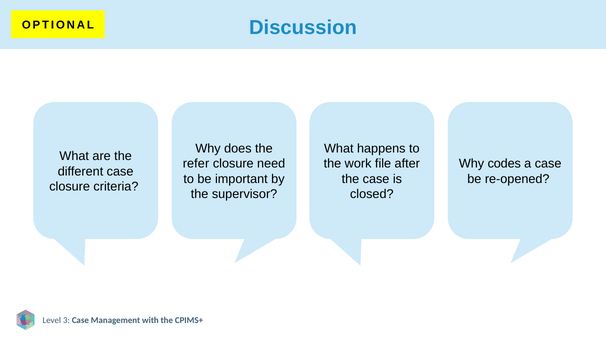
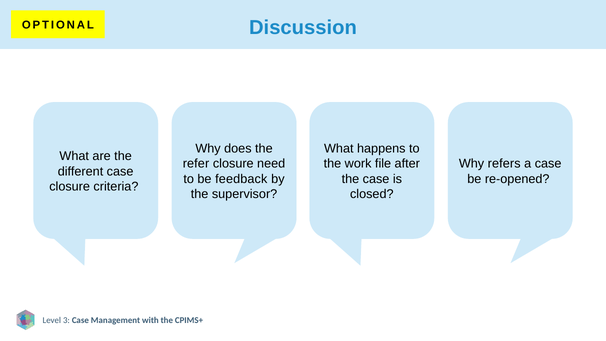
codes: codes -> refers (504, 164)
important: important -> feedback (241, 179)
